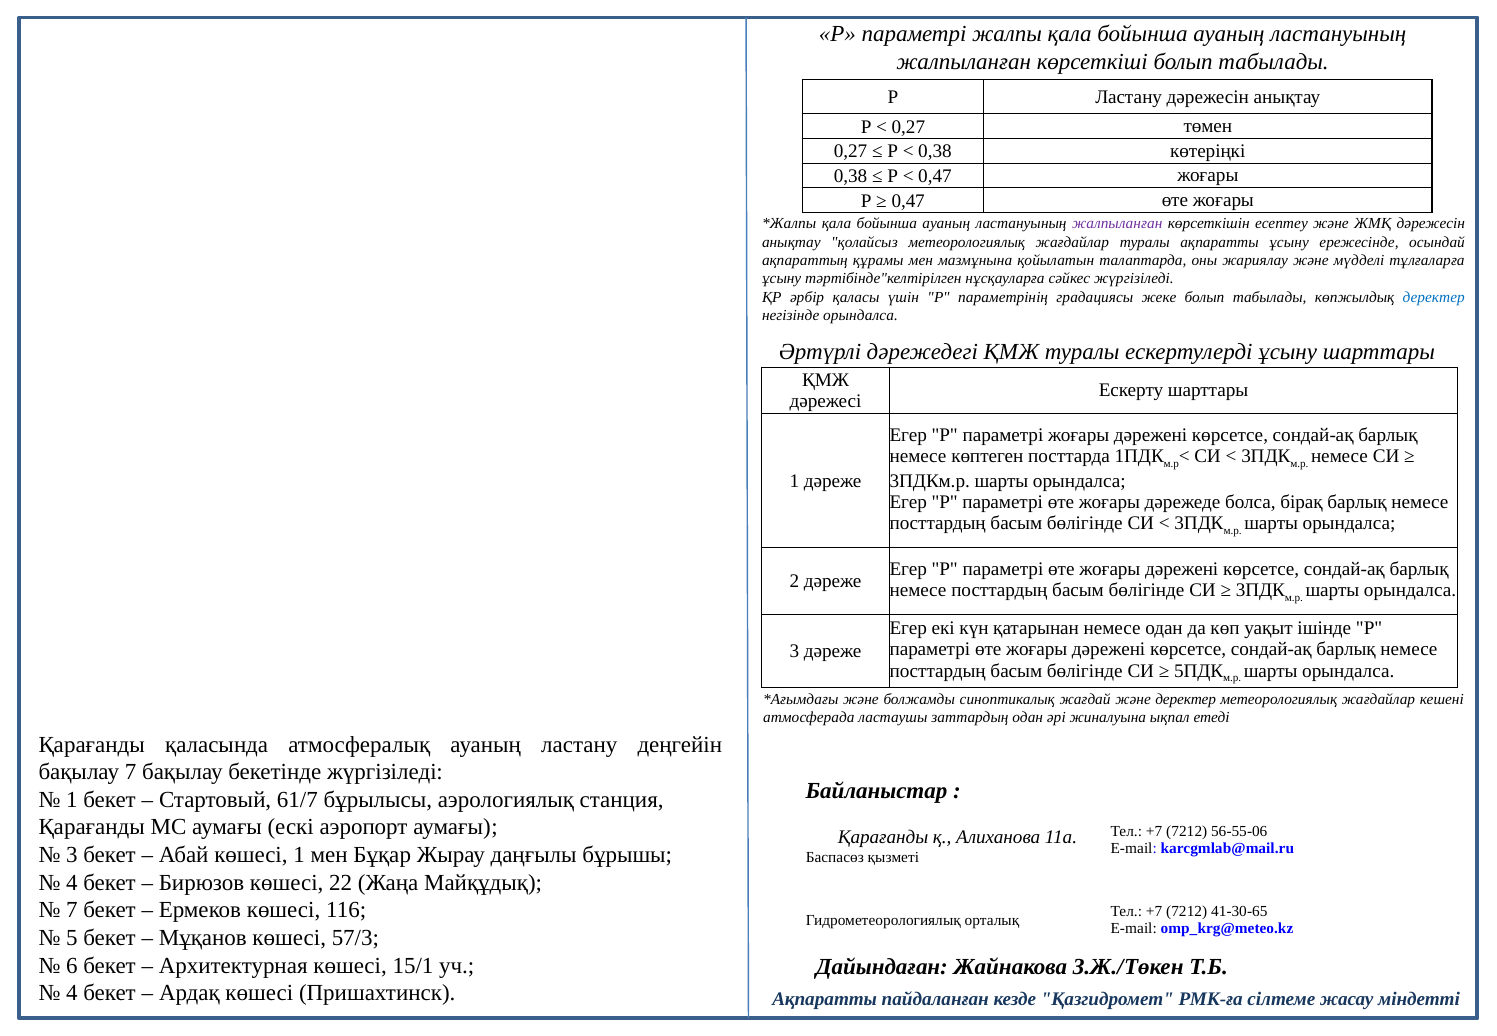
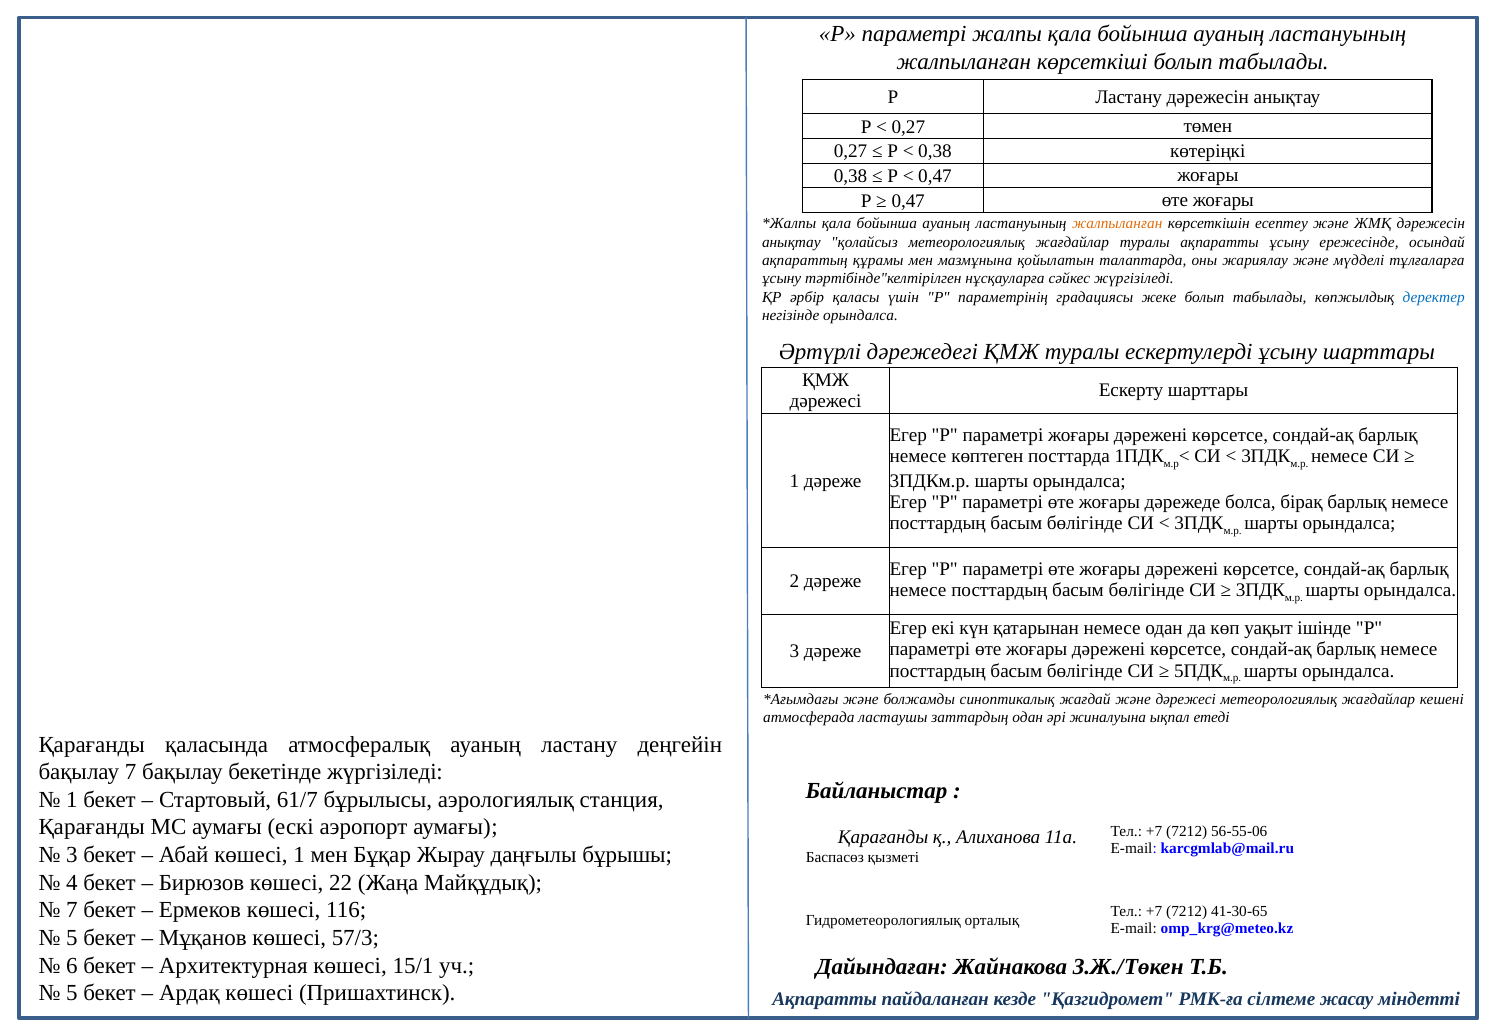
жалпыланған colour: purple -> orange (1117, 224)
және деректер: деректер -> дәрежесі (1186, 699)
4: 4 -> 5 (72, 993)
